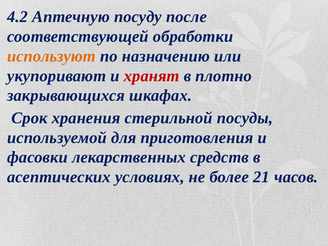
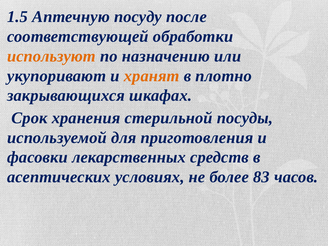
4.2: 4.2 -> 1.5 (17, 17)
хранят colour: red -> orange (152, 76)
21: 21 -> 83 (261, 177)
